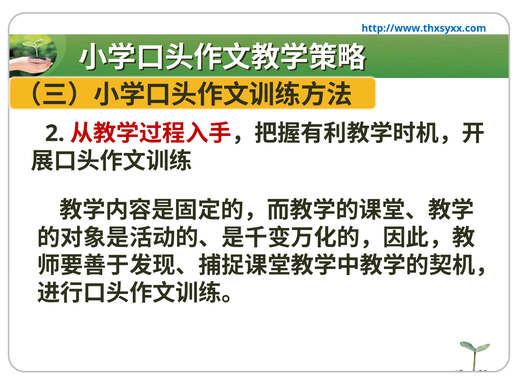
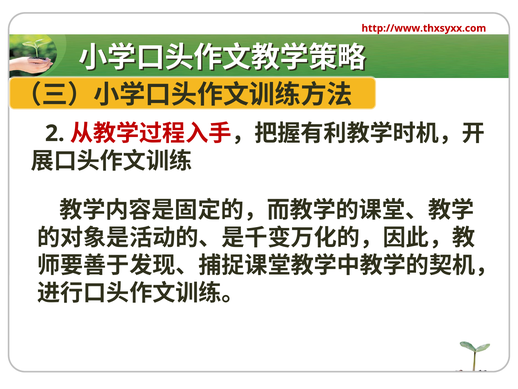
http://www.thxsyxx.com colour: blue -> red (424, 28)
